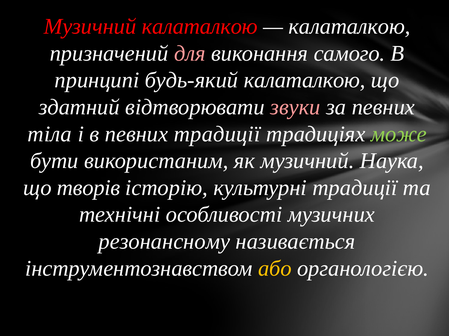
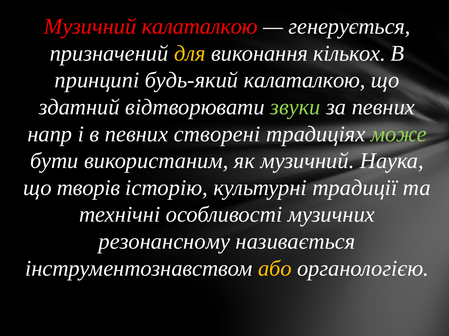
калаталкою: калаталкою -> генерується (350, 26)
для colour: pink -> yellow (190, 53)
самого: самого -> кількох (349, 53)
звуки colour: pink -> light green (295, 107)
тіла: тіла -> напр (50, 134)
певних традиції: традиції -> створені (217, 134)
